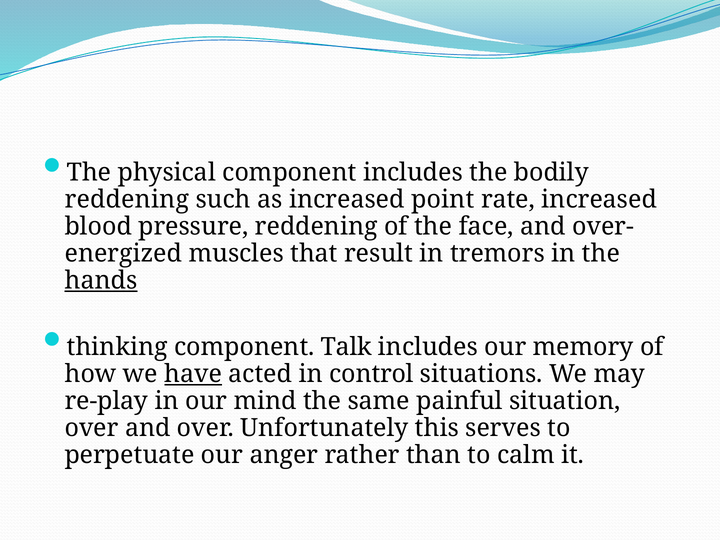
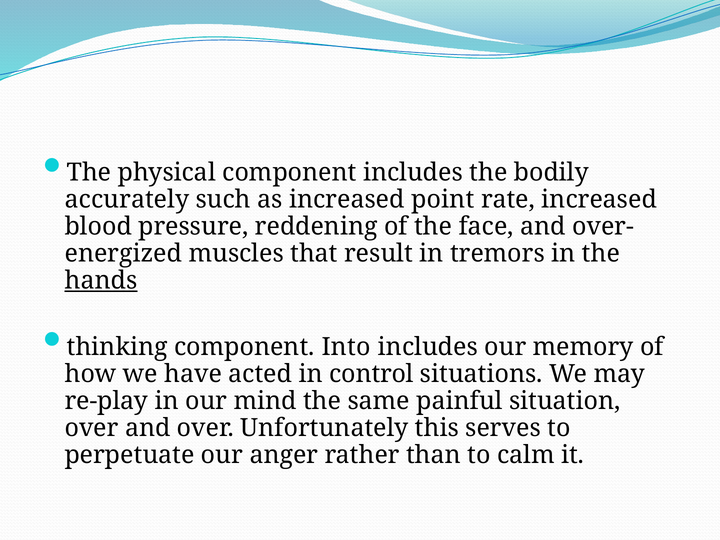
reddening: reddening -> accurately (127, 200)
Talk: Talk -> Into (346, 347)
have underline: present -> none (193, 374)
